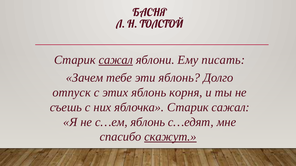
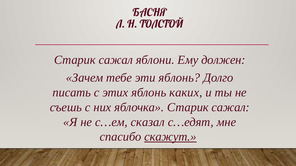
сажал underline: present -> none (116, 60)
писать: писать -> должен (223, 60)
отпуск: отпуск -> писать (72, 93)
корня: корня -> каких (186, 93)
с…ем яблонь: яблонь -> сказал (148, 122)
